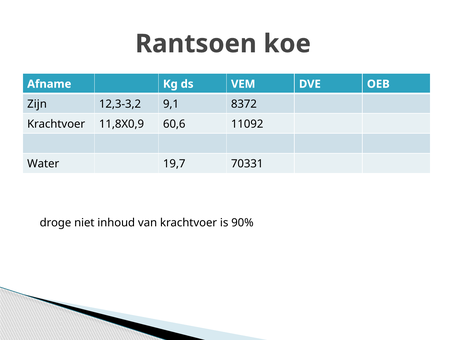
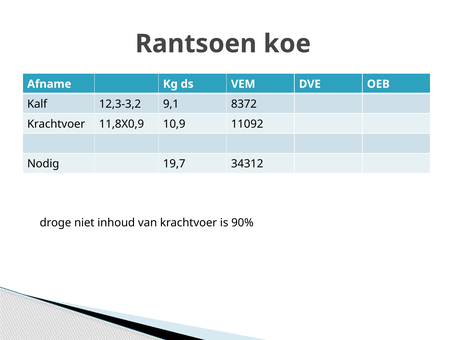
Zijn: Zijn -> Kalf (37, 104)
60,6: 60,6 -> 10,9 (174, 124)
Water: Water -> Nodig (43, 164)
70331: 70331 -> 34312 (247, 164)
